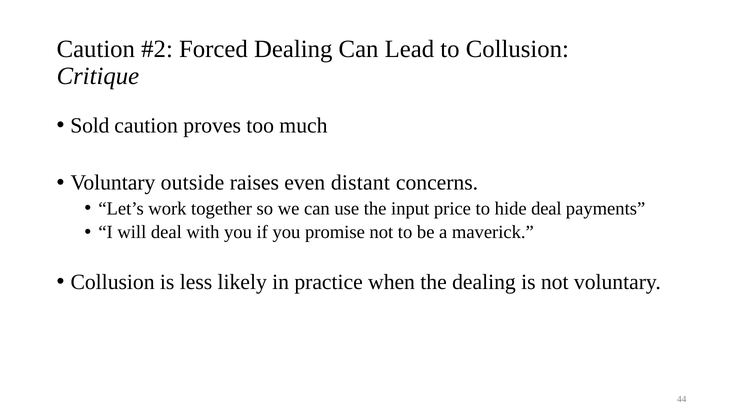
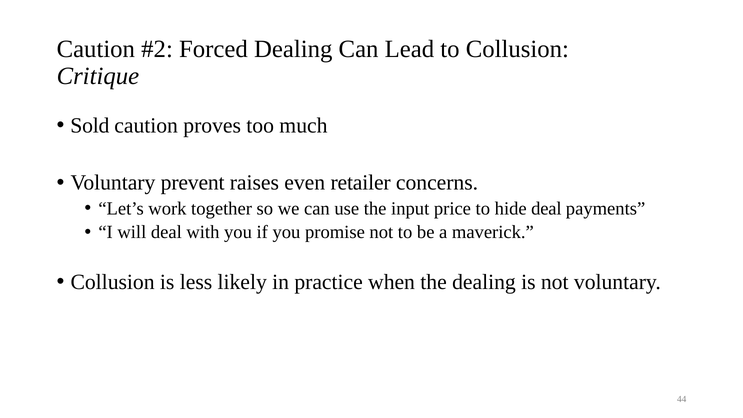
outside: outside -> prevent (193, 183)
distant: distant -> retailer (361, 183)
